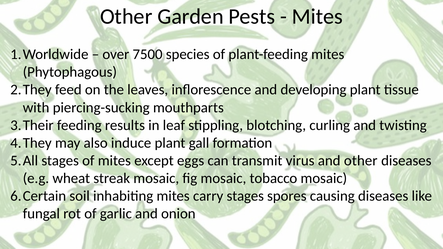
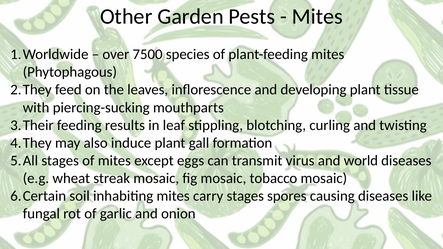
and other: other -> world (361, 161)
